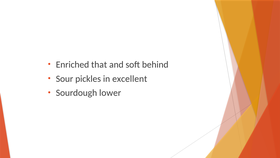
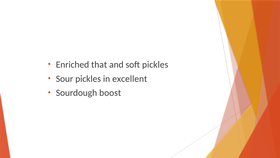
soft behind: behind -> pickles (155, 64)
lower: lower -> boost (110, 93)
